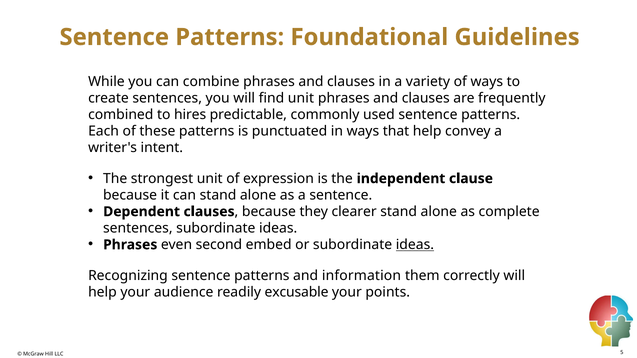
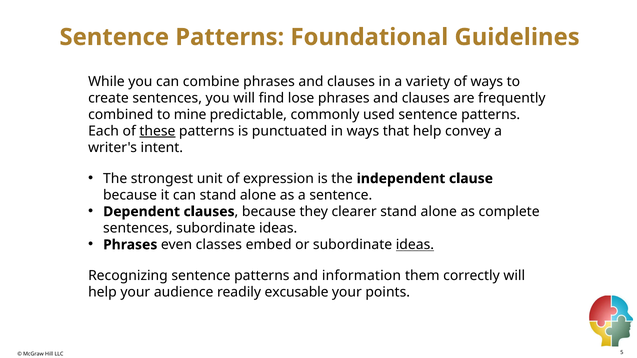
find unit: unit -> lose (301, 98)
hires: hires -> mine (190, 115)
these underline: none -> present (157, 131)
second: second -> classes (219, 245)
